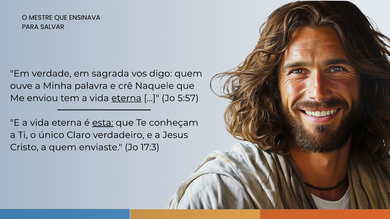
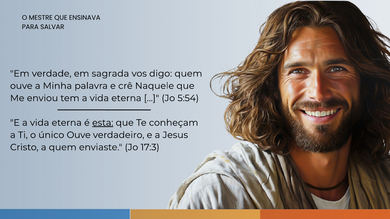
eterna underline: present -> none (126, 98)
5:57: 5:57 -> 5:54 (188, 98)
único Claro: Claro -> Ouve (79, 135)
